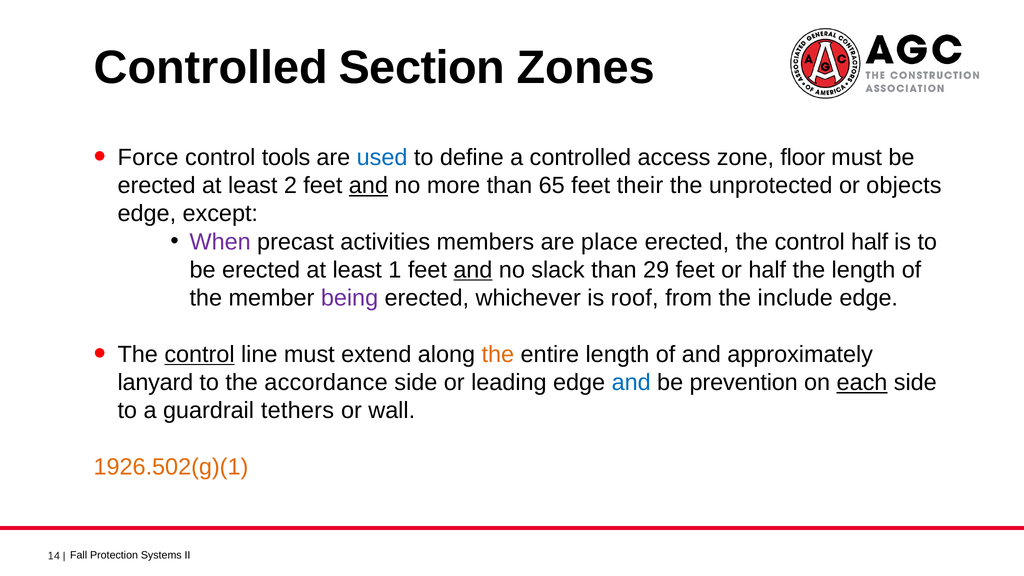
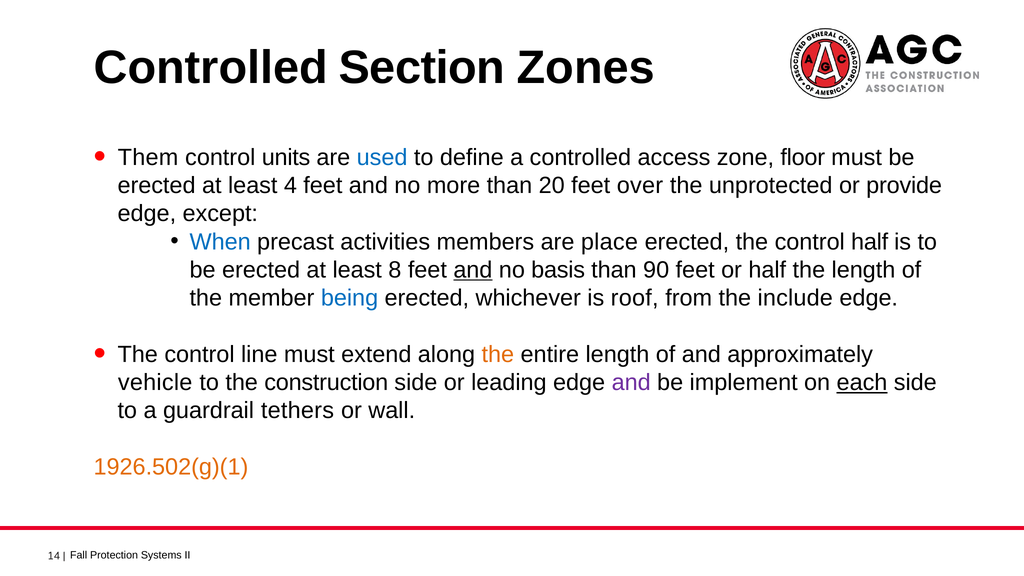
Force: Force -> Them (148, 157)
tools: tools -> units (286, 157)
least 2: 2 -> 4 (290, 185)
and underline: present -> none (368, 185)
65: 65 -> 20 (552, 185)
their: their -> over (640, 185)
objects: objects -> provide (904, 185)
When colour: purple -> blue (220, 242)
1: 1 -> 8 (395, 270)
slack: slack -> basis (558, 270)
29: 29 -> 90 (656, 270)
being colour: purple -> blue (350, 298)
control underline: present -> none (199, 354)
lanyard: lanyard -> vehicle (155, 383)
accordance: accordance -> construction (326, 383)
and colour: blue -> purple (631, 383)
prevention: prevention -> implement (744, 383)
